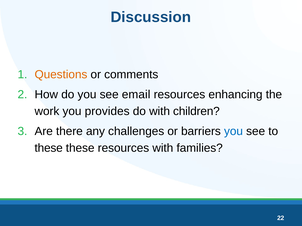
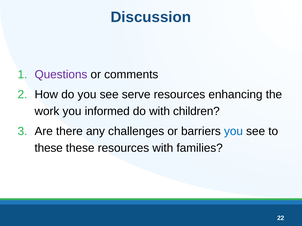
Questions colour: orange -> purple (61, 75)
email: email -> serve (136, 95)
provides: provides -> informed (107, 111)
